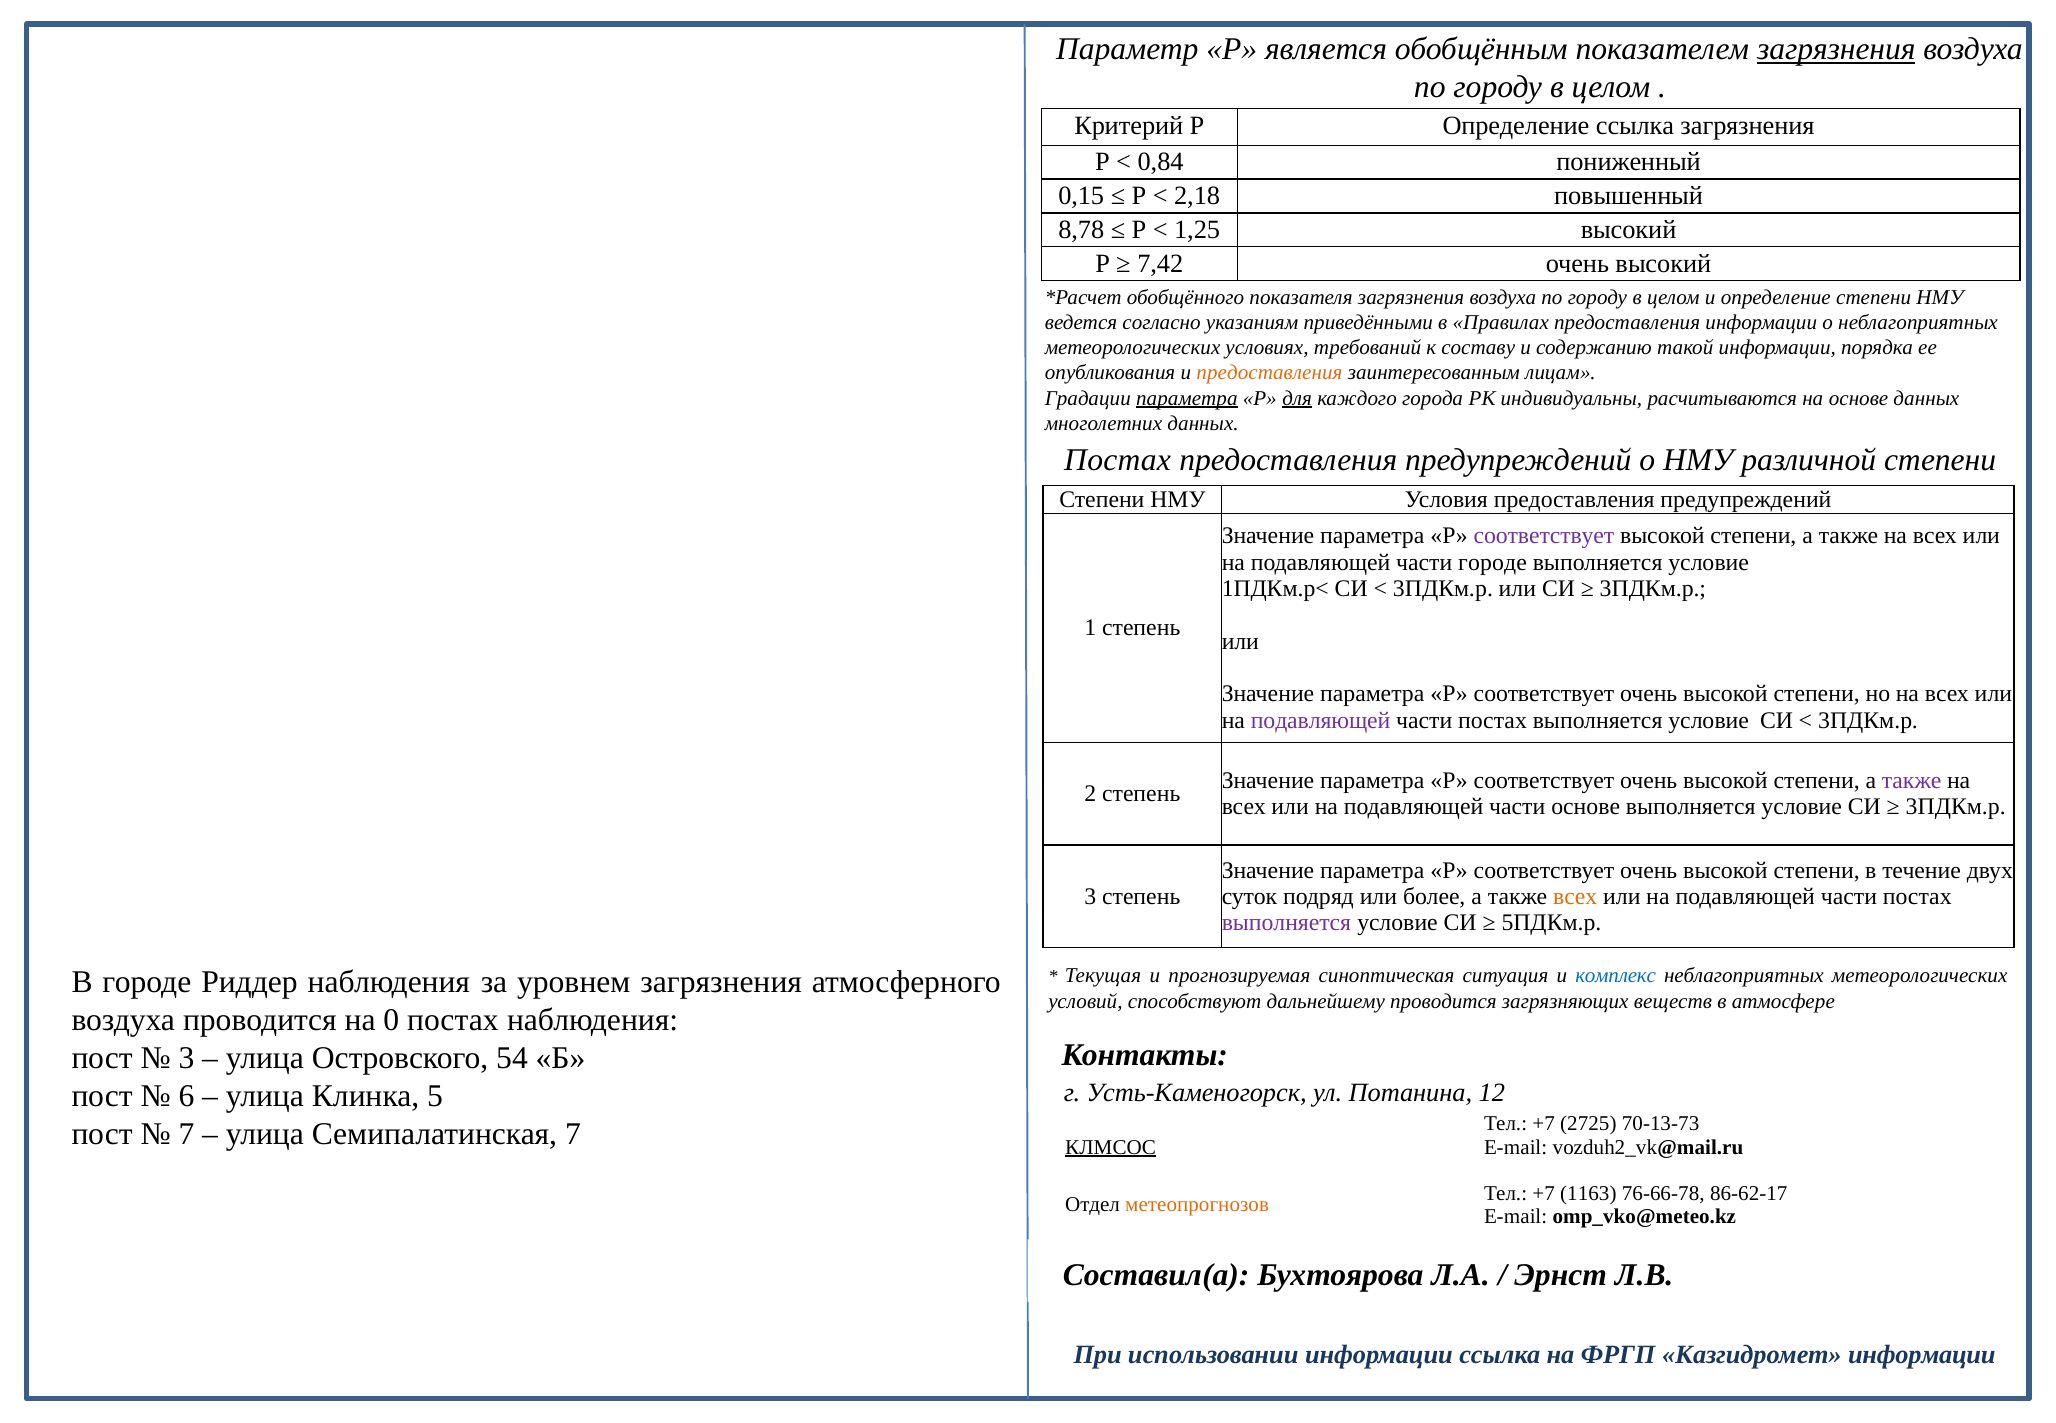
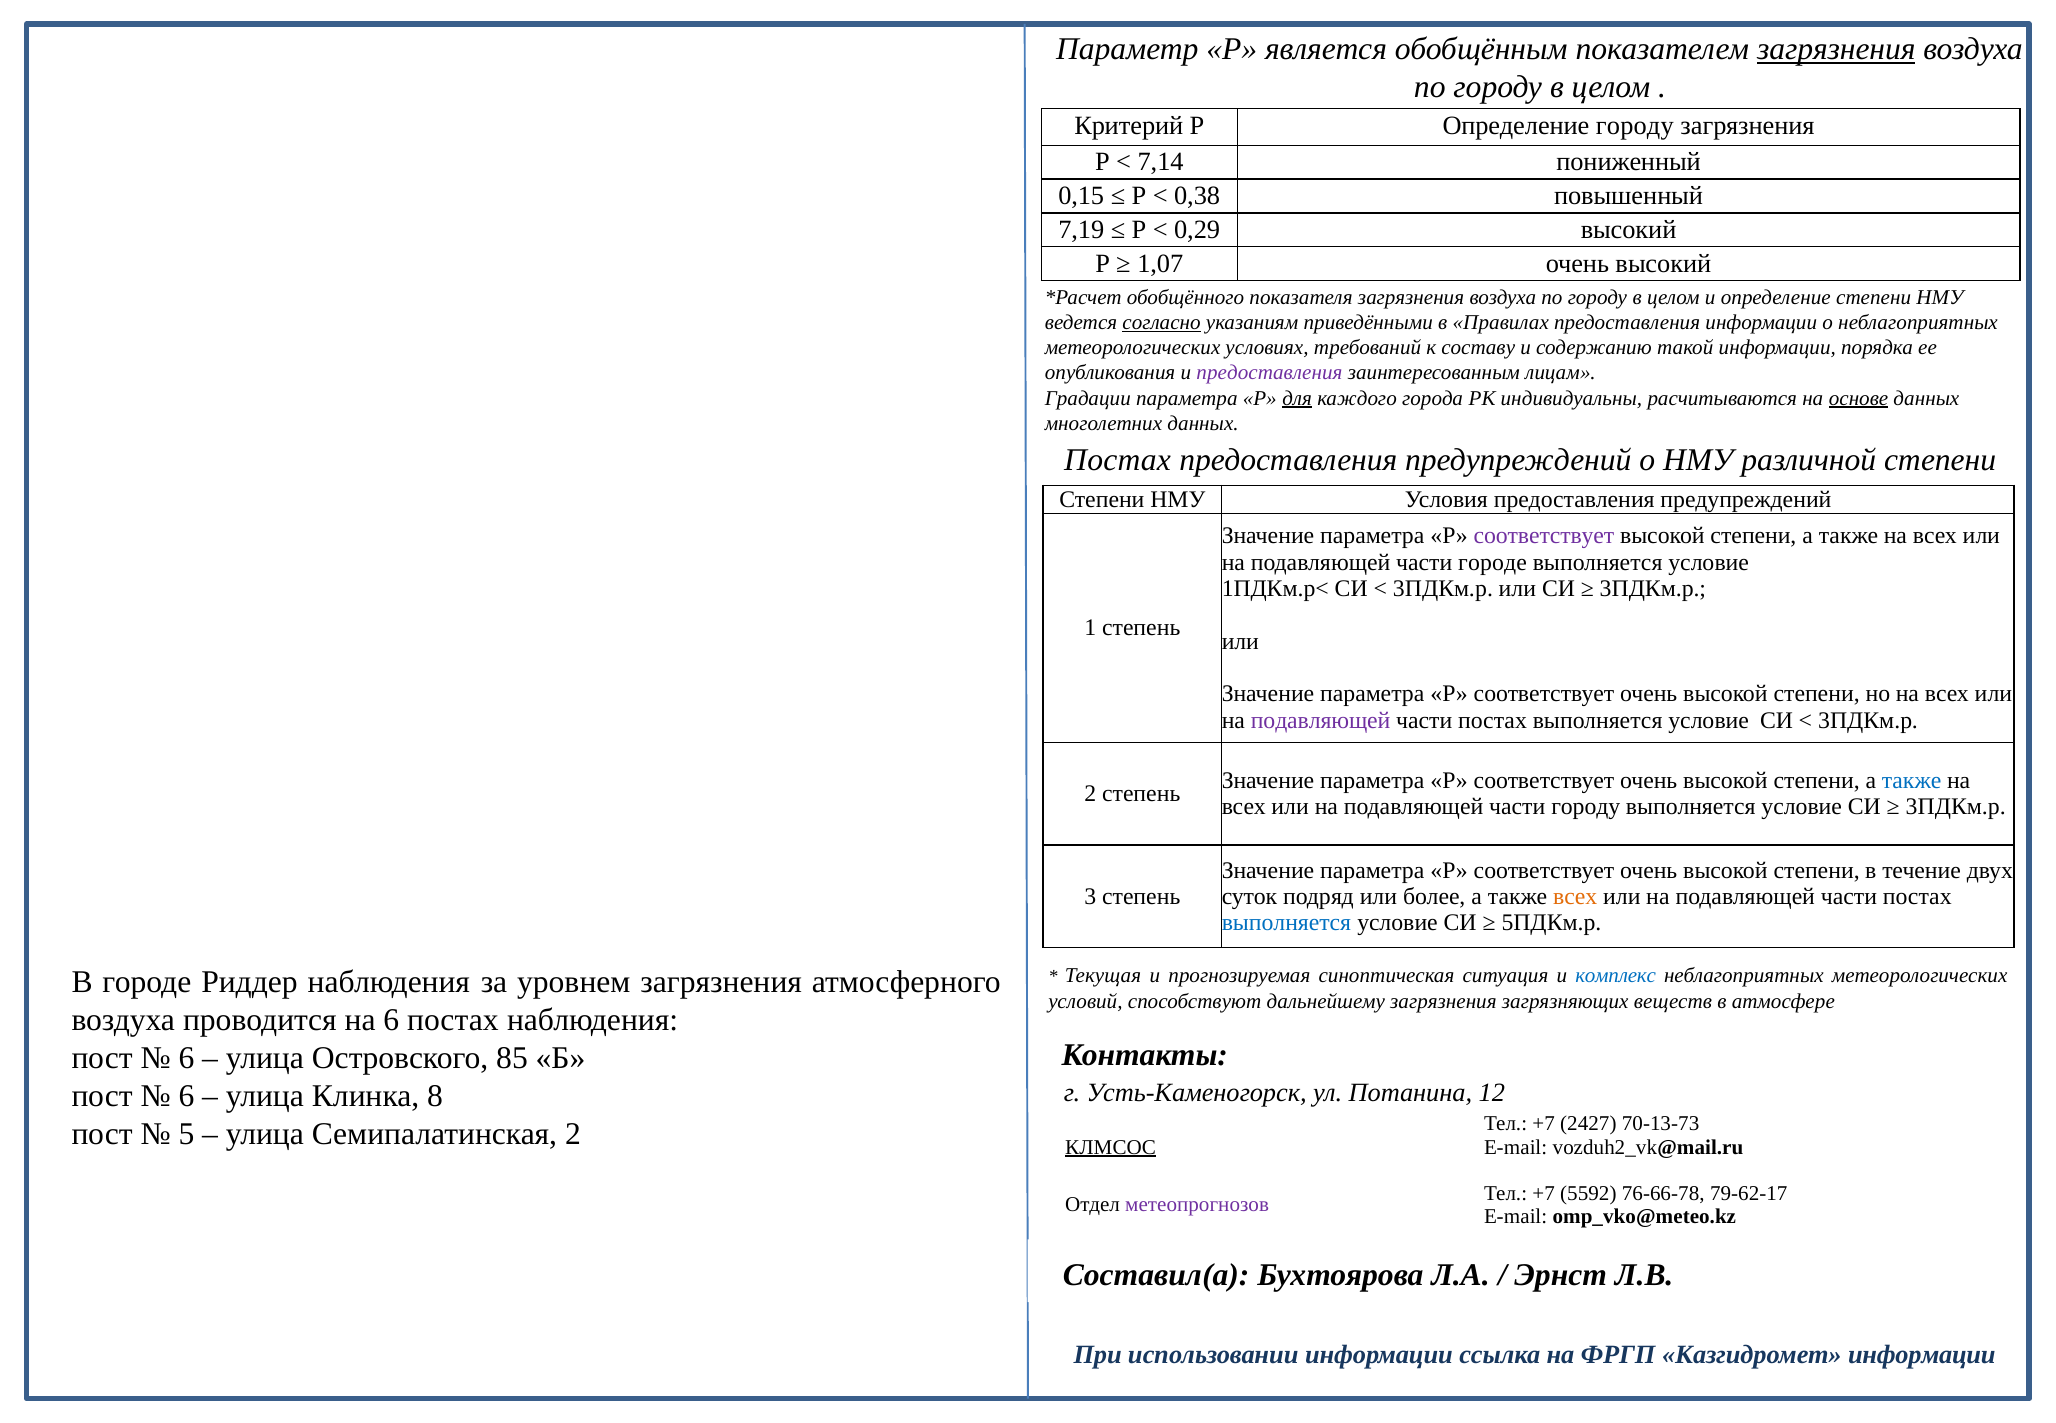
Определение ссылка: ссылка -> городу (1635, 125)
0,84: 0,84 -> 7,14 (1161, 162)
2,18: 2,18 -> 0,38 (1197, 196)
8,78: 8,78 -> 7,19 (1081, 230)
1,25: 1,25 -> 0,29 (1197, 230)
7,42: 7,42 -> 1,07 (1160, 264)
согласно underline: none -> present (1162, 322)
предоставления colour: orange -> purple (1269, 373)
параметра underline: present -> none (1187, 398)
основе underline: none -> present (1859, 398)
также colour: purple -> blue (1912, 781)
части основе: основе -> городу (1586, 807)
выполняется colour: purple -> blue (1286, 923)
дальнейшему проводится: проводится -> загрязнения (1443, 1001)
на 0: 0 -> 6 (391, 1021)
3: 3 -> 6 (186, 1058)
54: 54 -> 85 (512, 1058)
5: 5 -> 8 (435, 1096)
2725: 2725 -> 2427 (1588, 1124)
7: 7 -> 5 (186, 1134)
Семипалатинская 7: 7 -> 2 (573, 1134)
1163: 1163 -> 5592 (1588, 1194)
86-62-17: 86-62-17 -> 79-62-17 (1749, 1194)
метеопрогнозов colour: orange -> purple (1197, 1205)
